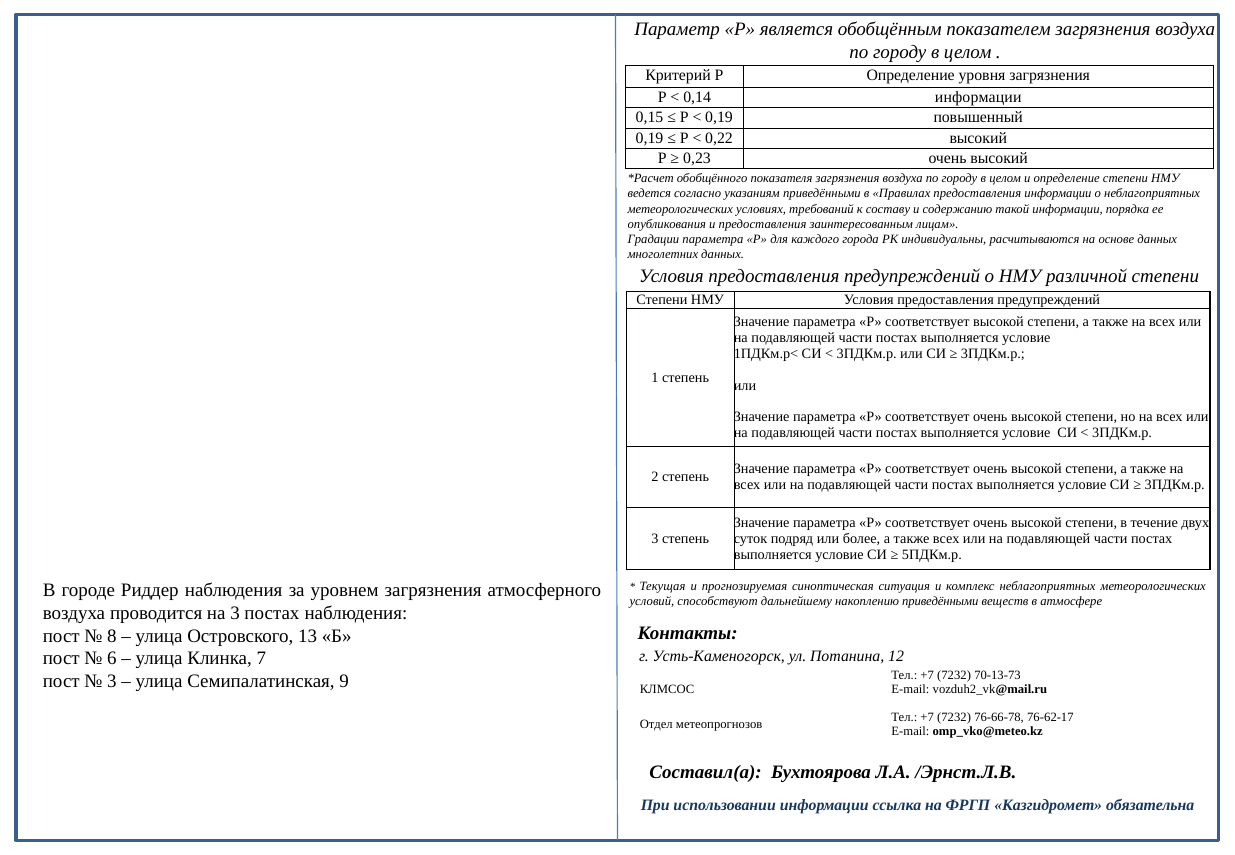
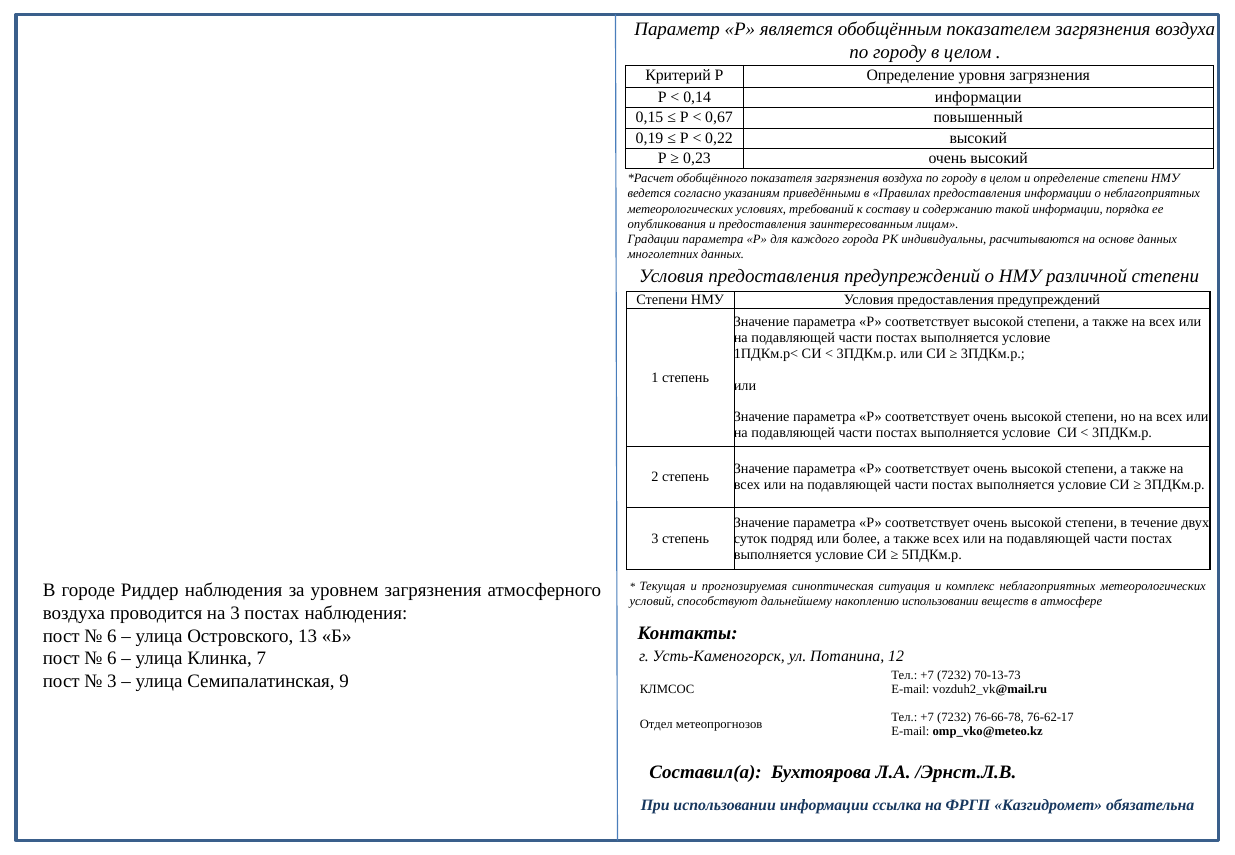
0,19: 0,19 -> 0,67 (719, 118)
накоплению приведёнными: приведёнными -> использовании (940, 602)
8: 8 -> 6 (112, 636)
